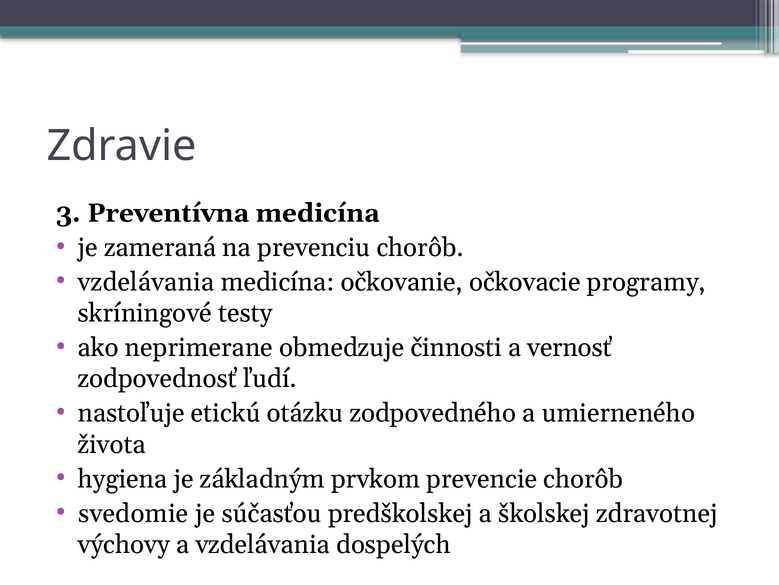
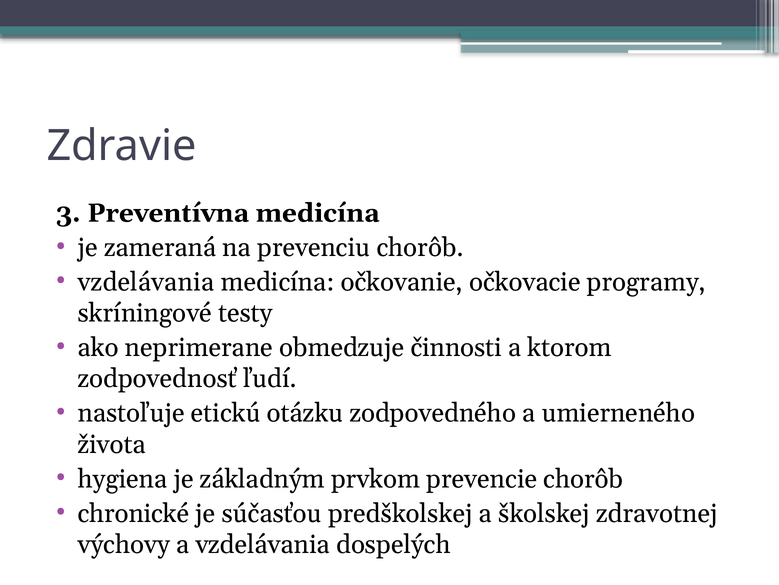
vernosť: vernosť -> ktorom (569, 347)
svedomie: svedomie -> chronické (133, 513)
